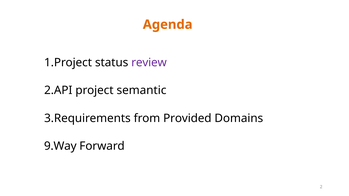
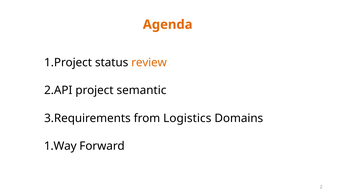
review colour: purple -> orange (149, 63)
Provided: Provided -> Logistics (187, 118)
9.Way: 9.Way -> 1.Way (60, 146)
